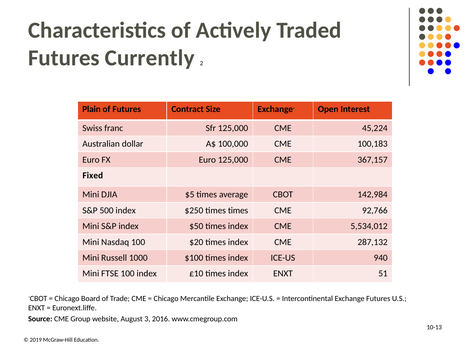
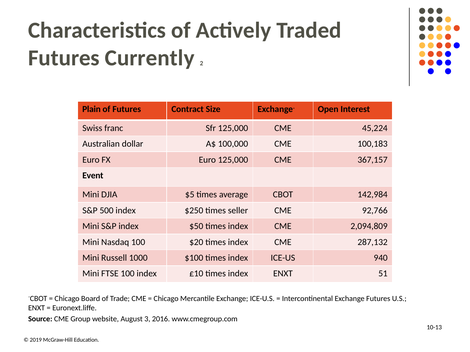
Fixed: Fixed -> Event (93, 176)
times times: times -> seller (238, 211)
5,534,012: 5,534,012 -> 2,094,809 (369, 227)
